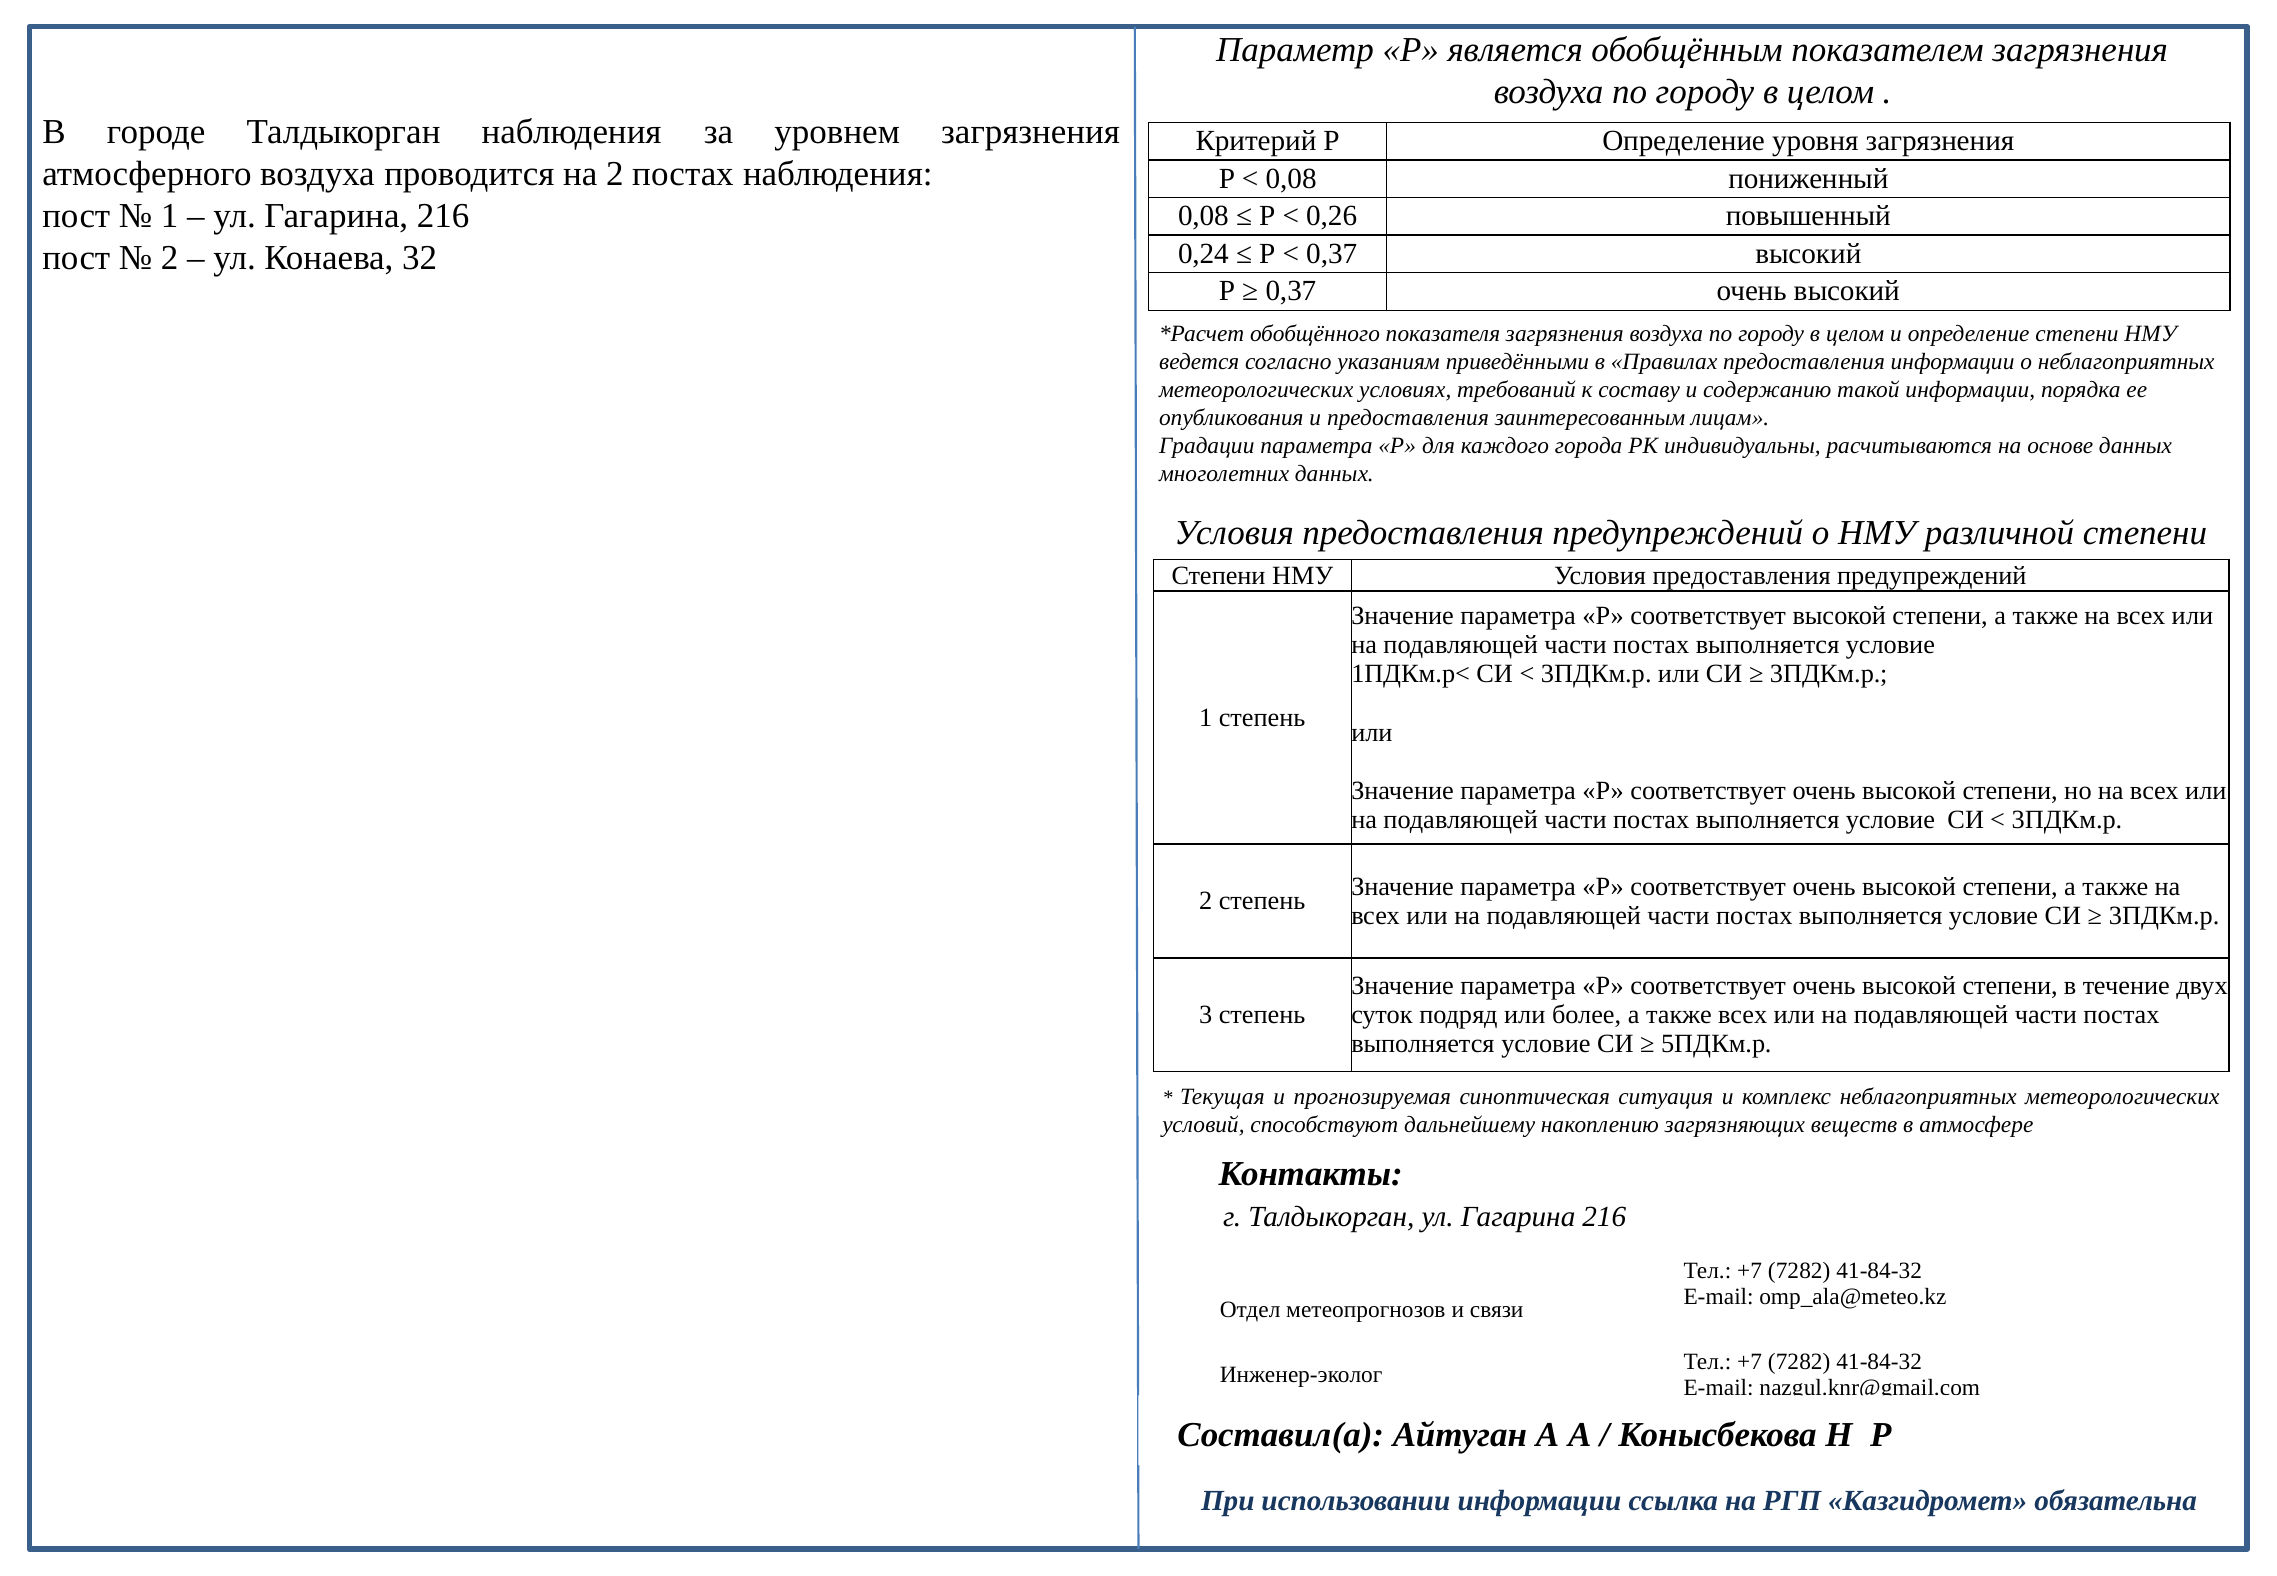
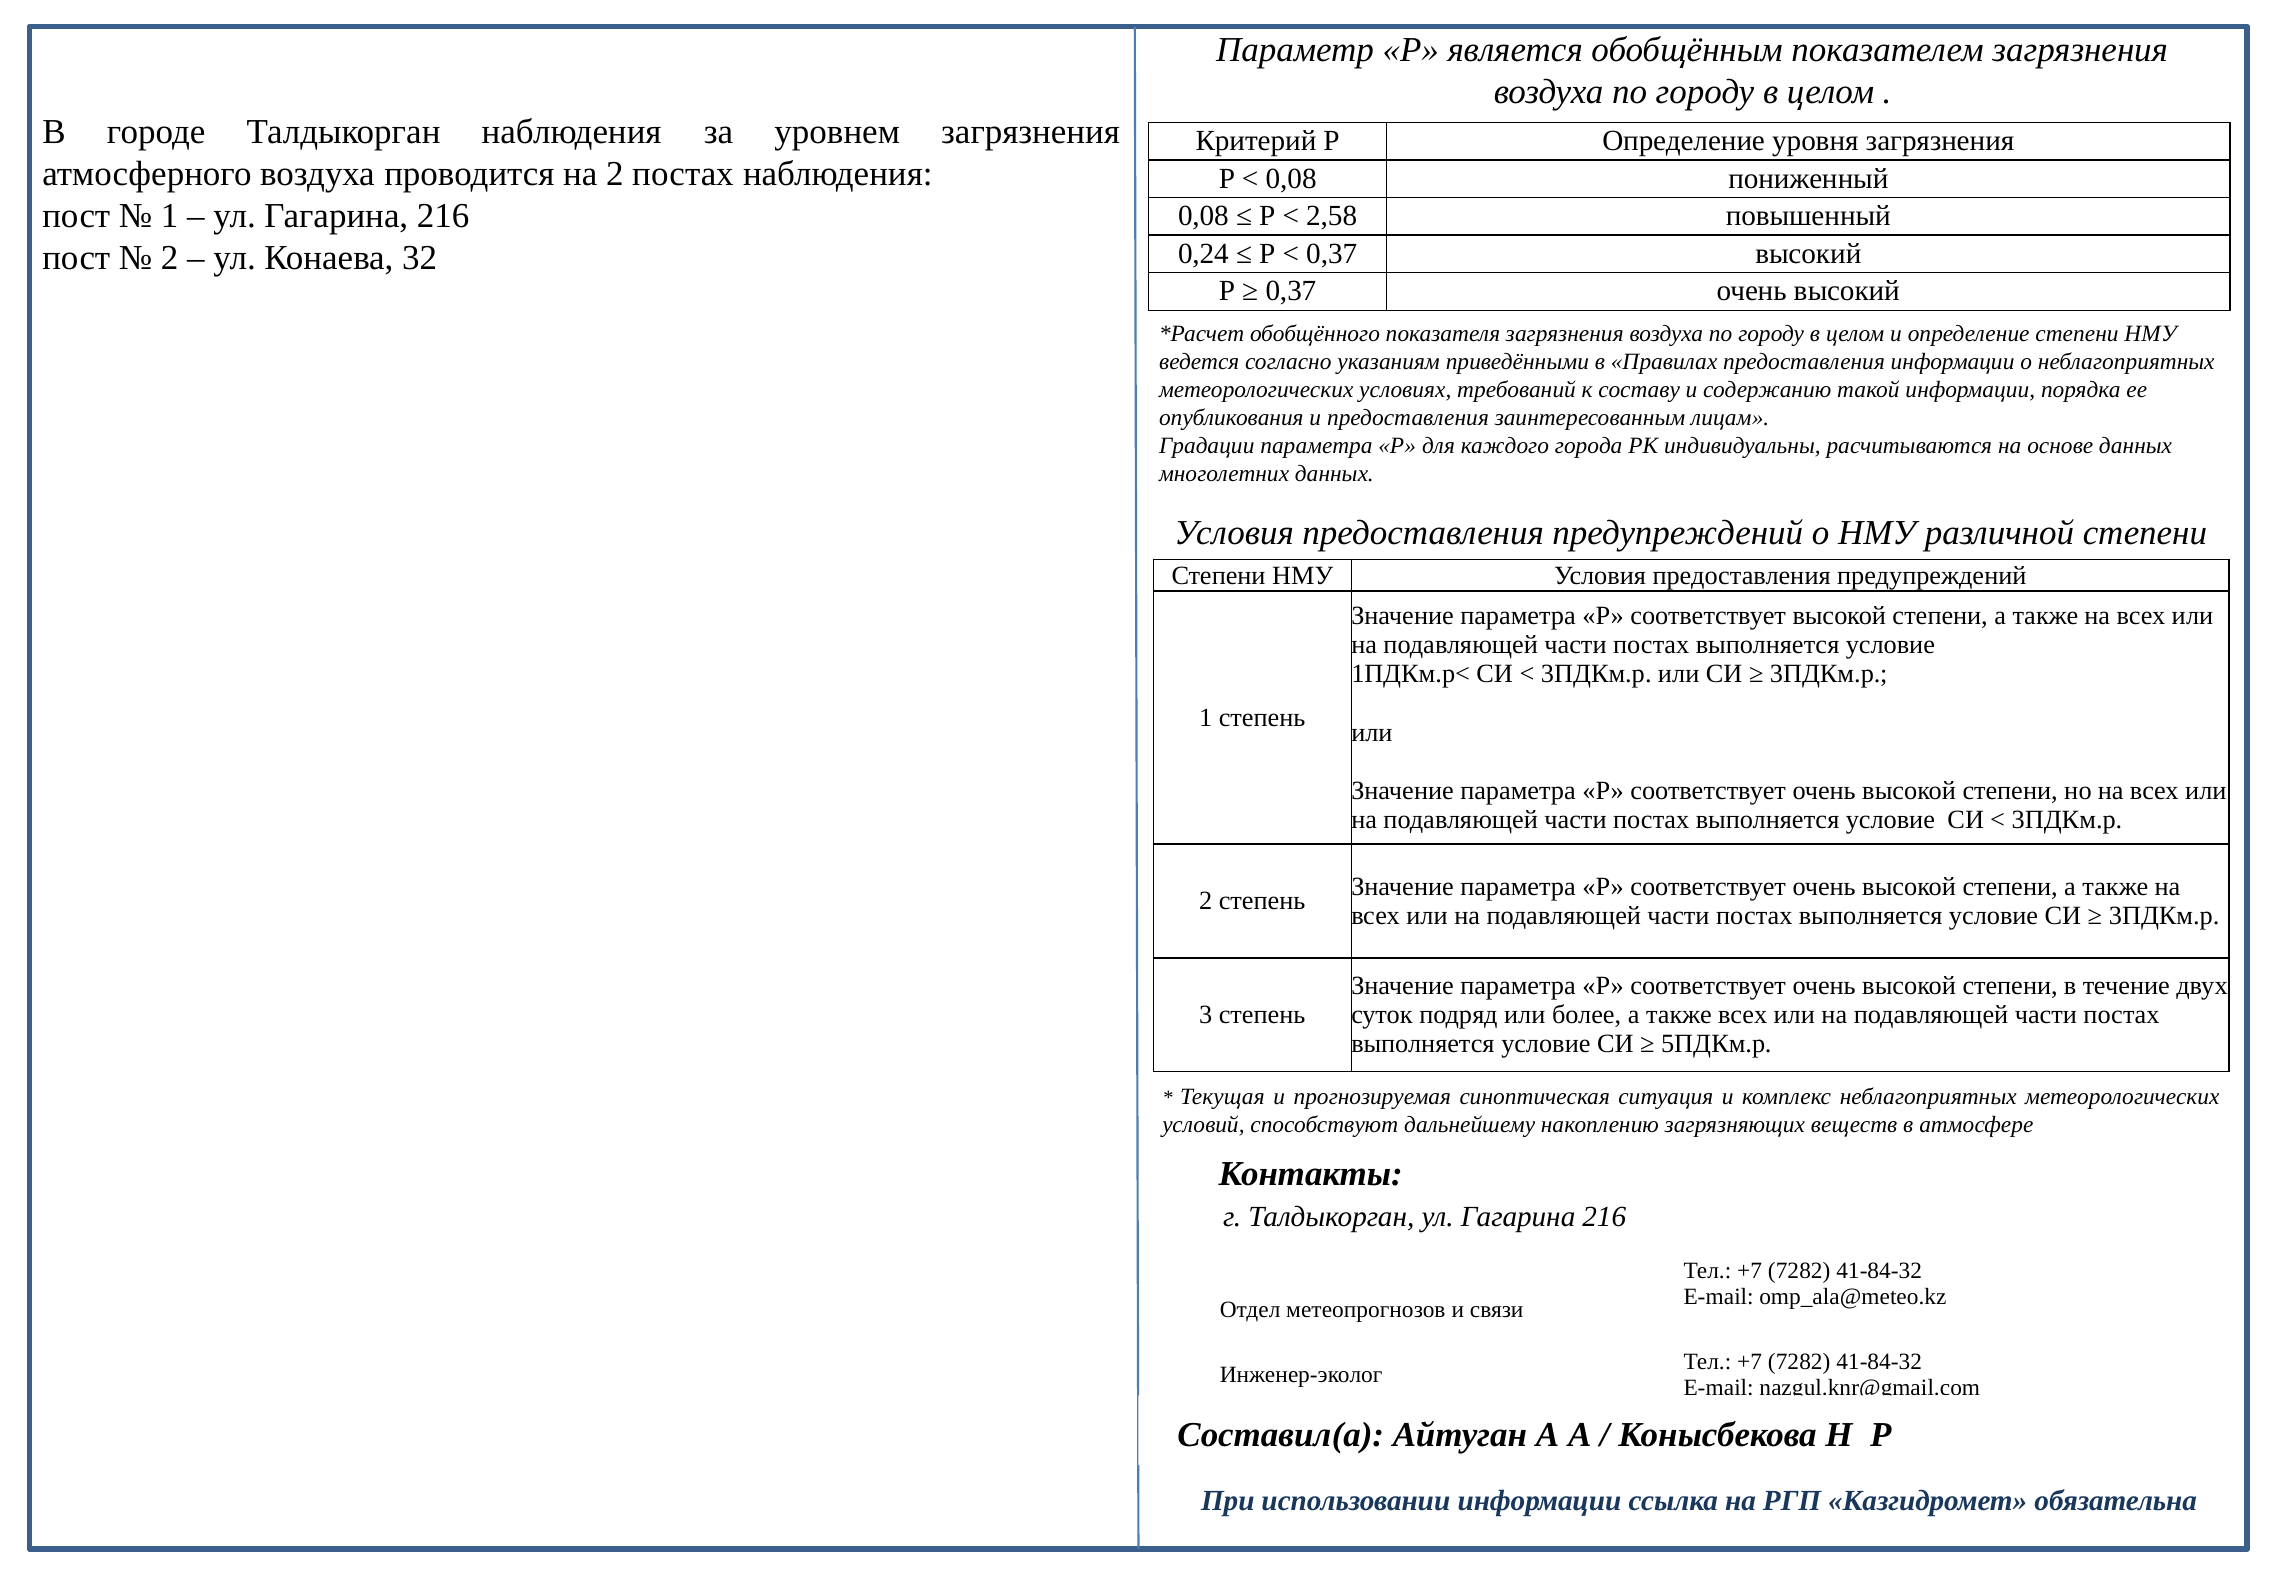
0,26: 0,26 -> 2,58 (1332, 216)
